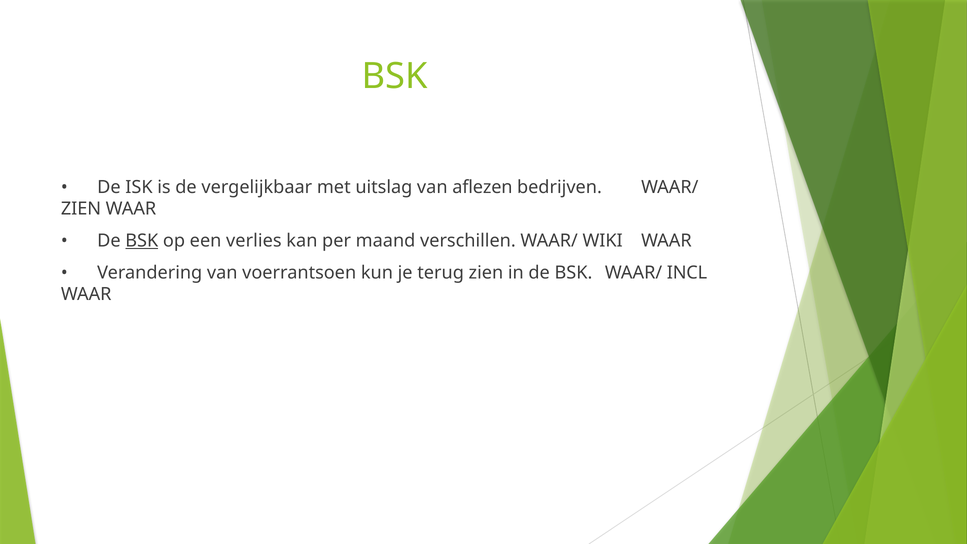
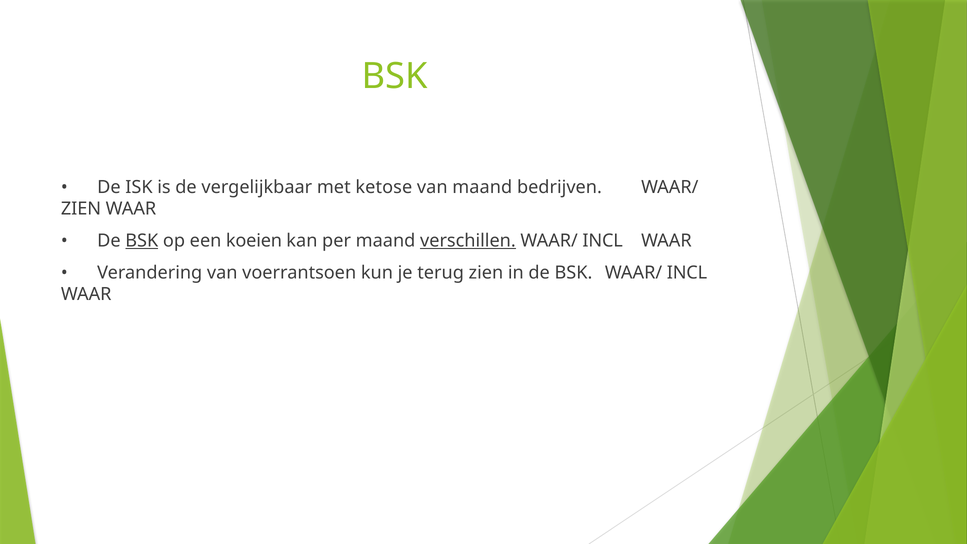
uitslag: uitslag -> ketose (384, 187)
van aflezen: aflezen -> maand (482, 187)
verlies: verlies -> koeien (254, 241)
verschillen underline: none -> present (468, 241)
WIKI: WIKI -> INCL (603, 241)
